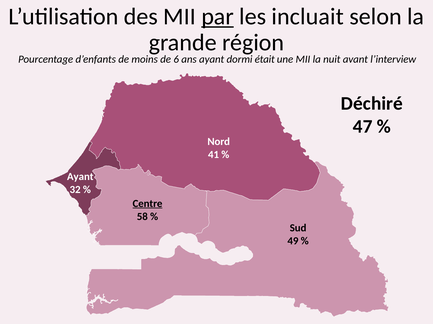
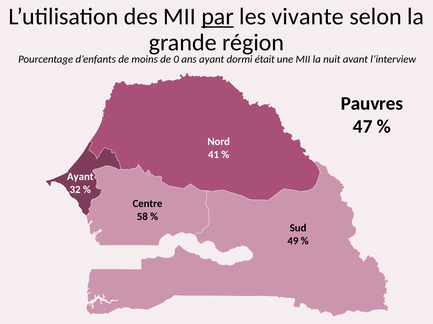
incluait: incluait -> vivante (308, 17)
6: 6 -> 0 (176, 59)
Déchiré: Déchiré -> Pauvres (372, 104)
Centre underline: present -> none (148, 204)
